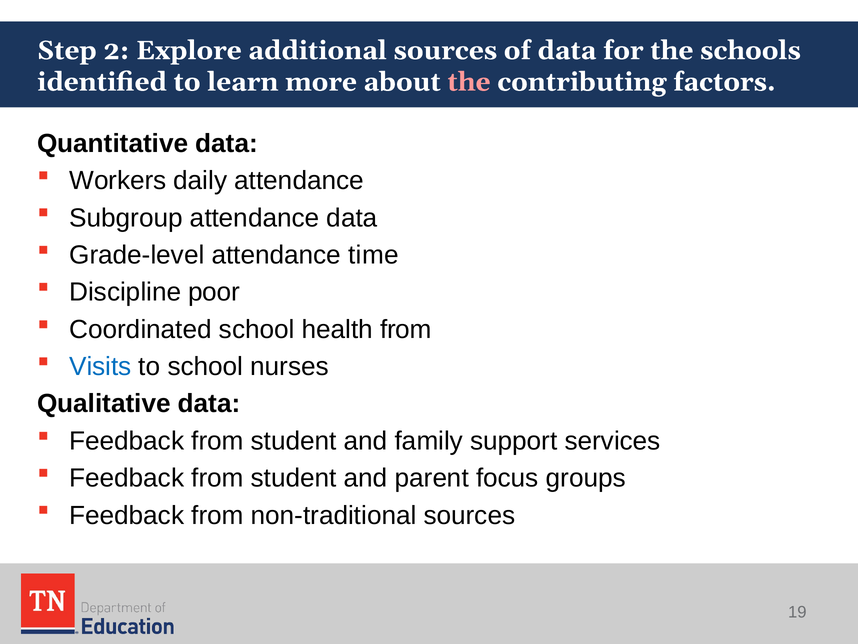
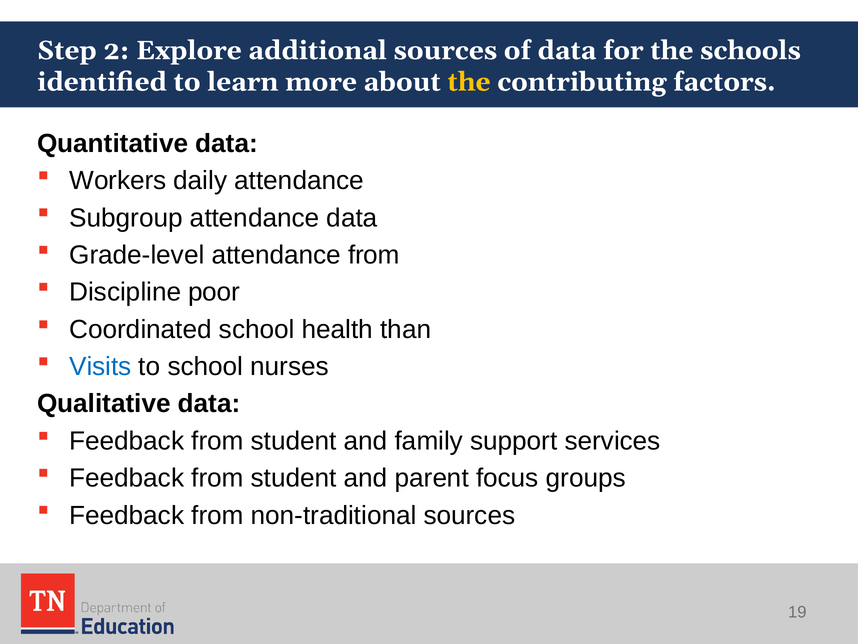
the colour: pink -> yellow (469, 82)
attendance time: time -> from (374, 255)
health from: from -> than (406, 329)
